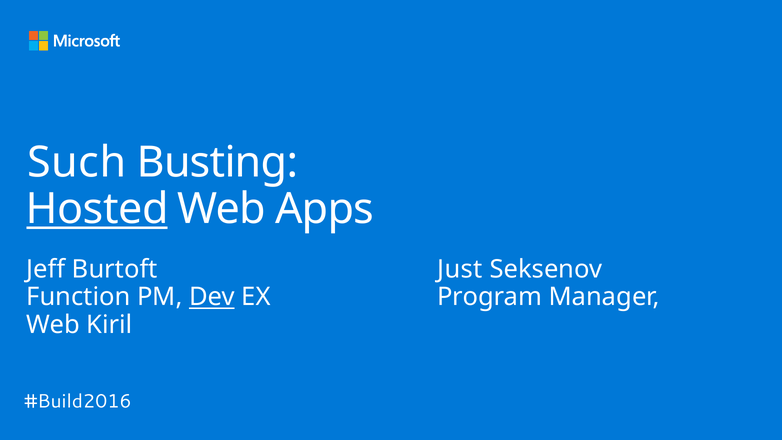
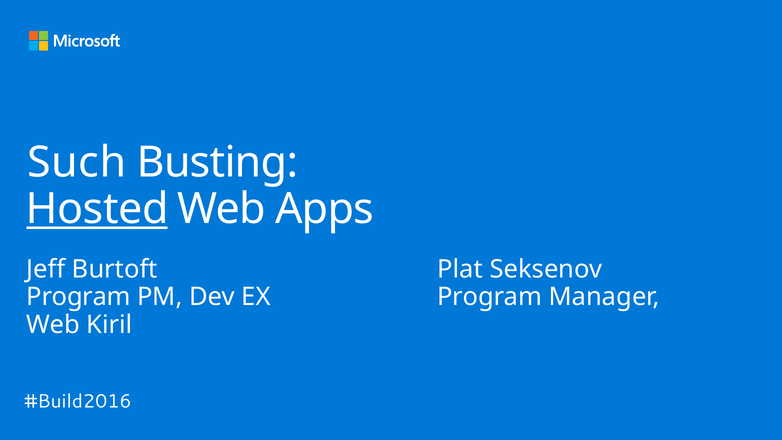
Just: Just -> Plat (460, 269)
Function: Function -> Program (79, 297)
Dev underline: present -> none (212, 297)
